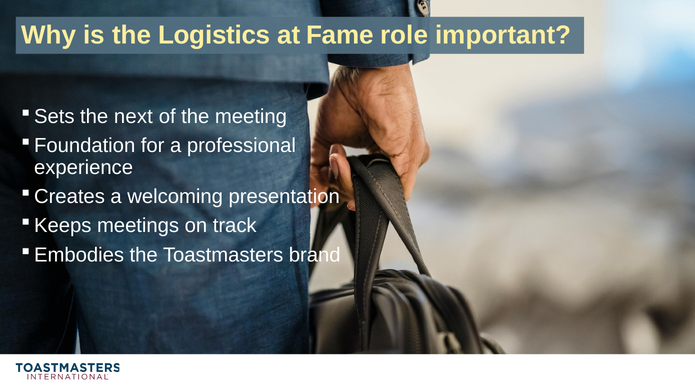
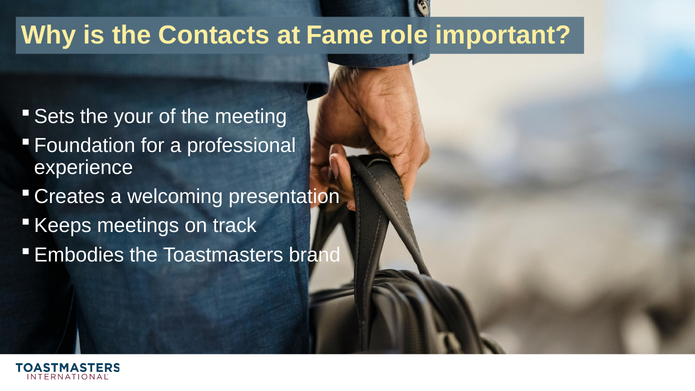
Logistics: Logistics -> Contacts (214, 35)
next: next -> your (134, 116)
